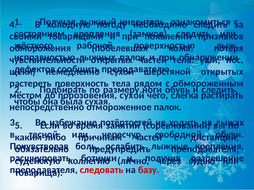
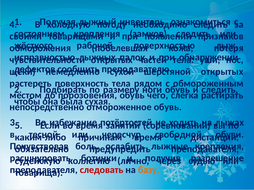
сухой: сухой -> обувь (132, 95)
палок: палок -> обувь (168, 107)
частей: частей -> время (148, 138)
базу colour: red -> orange (149, 170)
